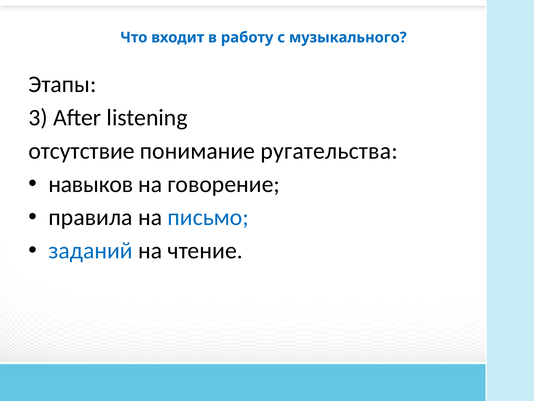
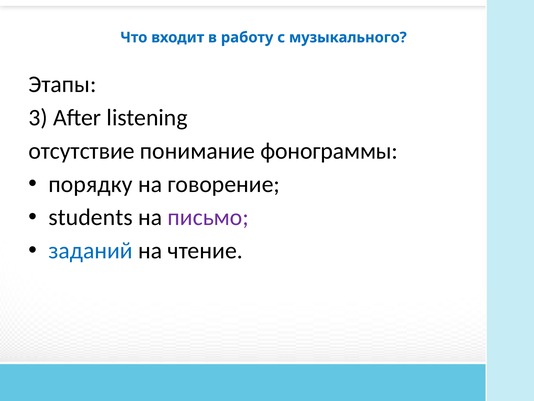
ругательства: ругательства -> фонограммы (329, 151)
навыков: навыков -> порядку (91, 184)
правила: правила -> students (91, 217)
письмо colour: blue -> purple (208, 217)
